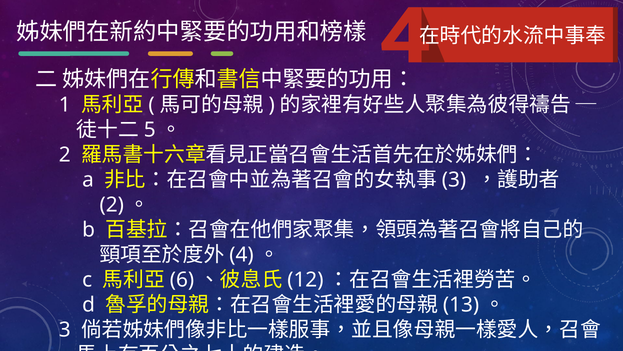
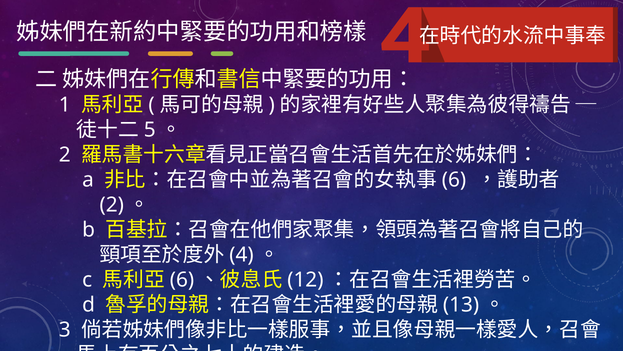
3: 3 -> 6 (454, 180)
